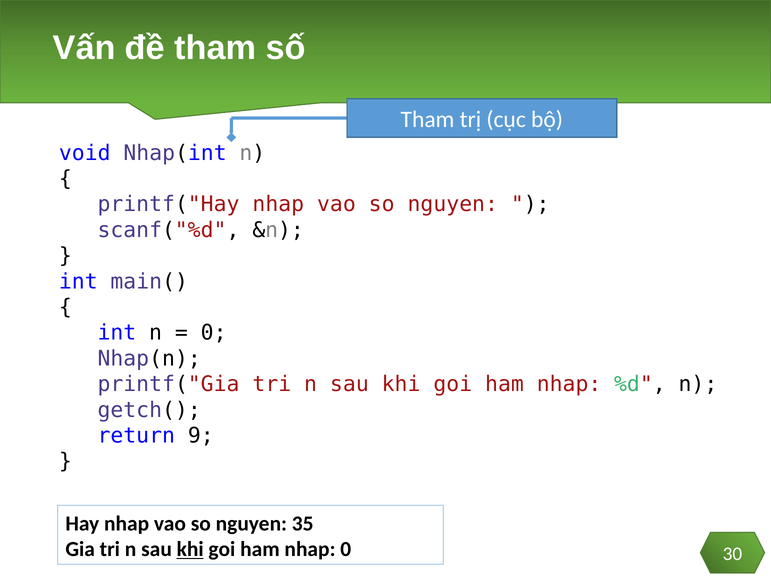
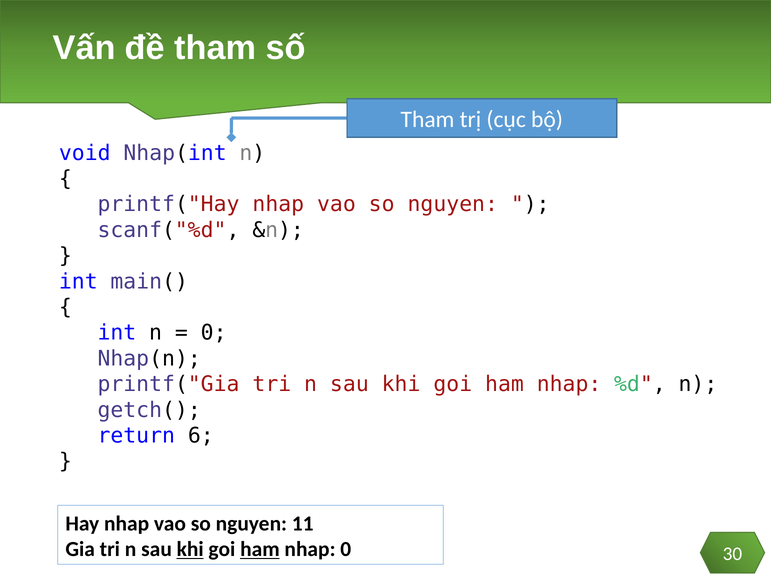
9: 9 -> 6 (201, 436)
35: 35 -> 11 (303, 524)
ham underline: none -> present (260, 550)
